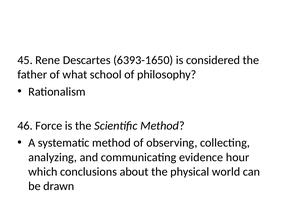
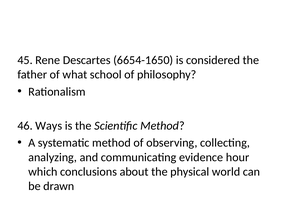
6393-1650: 6393-1650 -> 6654-1650 (143, 60)
Force: Force -> Ways (49, 126)
